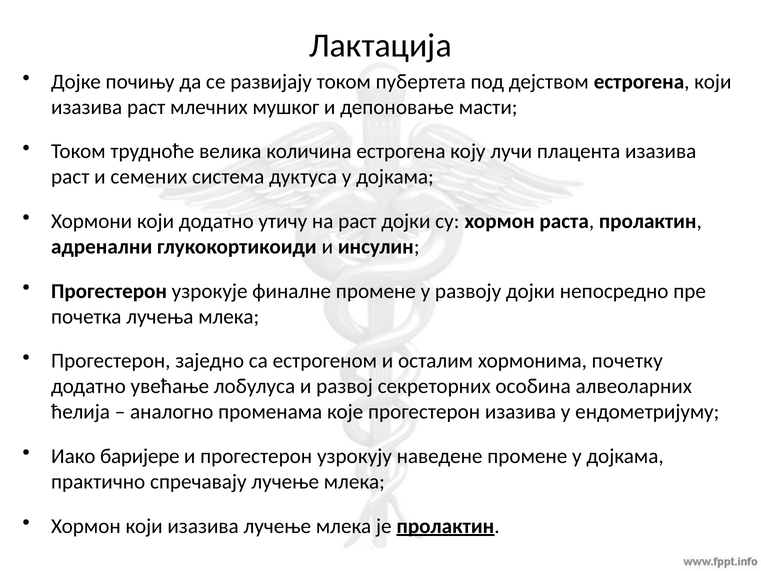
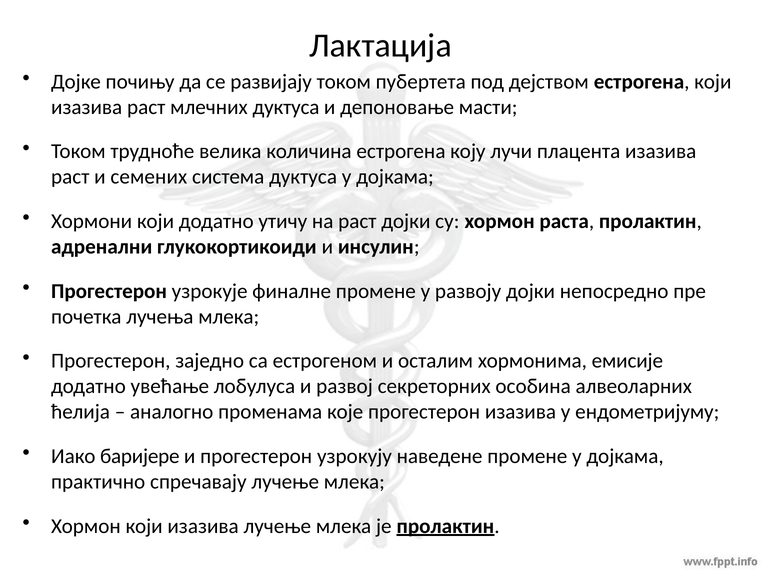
млечних мушког: мушког -> дуктуса (286, 107)
почетку: почетку -> емисије (627, 361)
